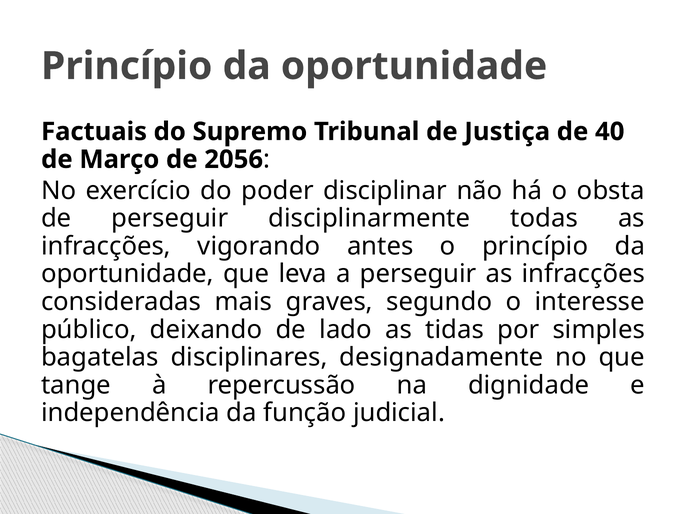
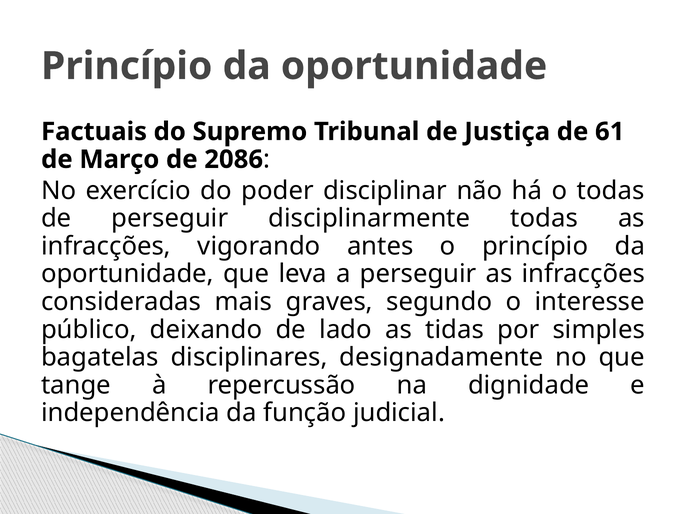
40: 40 -> 61 (610, 132)
2056: 2056 -> 2086 (234, 160)
o obsta: obsta -> todas (611, 191)
